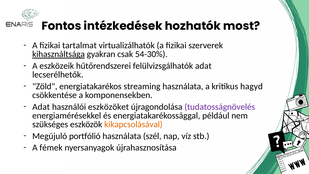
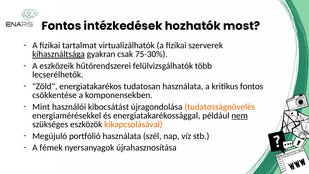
54-30%: 54-30% -> 75-30% (151, 54)
felülvizsgálhatók adat: adat -> több (203, 66)
streaming: streaming -> tudatosan (142, 86)
kritikus hagyd: hagyd -> fontos (252, 86)
Adat: Adat -> Mint (41, 107)
eszközöket: eszközöket -> kibocsátást (109, 107)
tudatosságnövelés colour: purple -> orange (220, 107)
nem underline: none -> present (240, 115)
